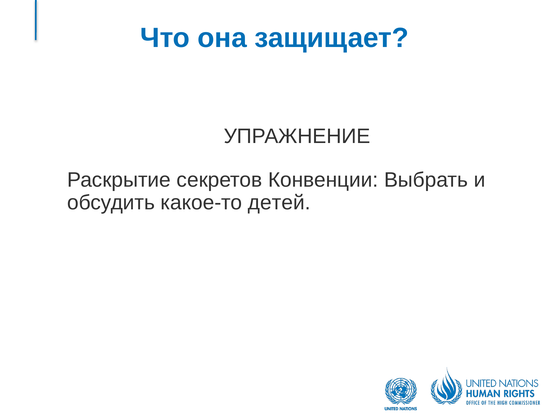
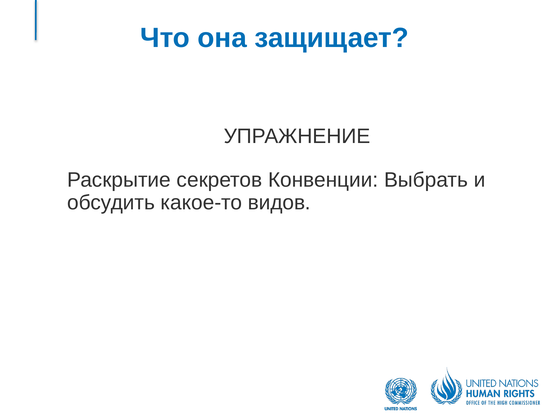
детей: детей -> видов (279, 202)
